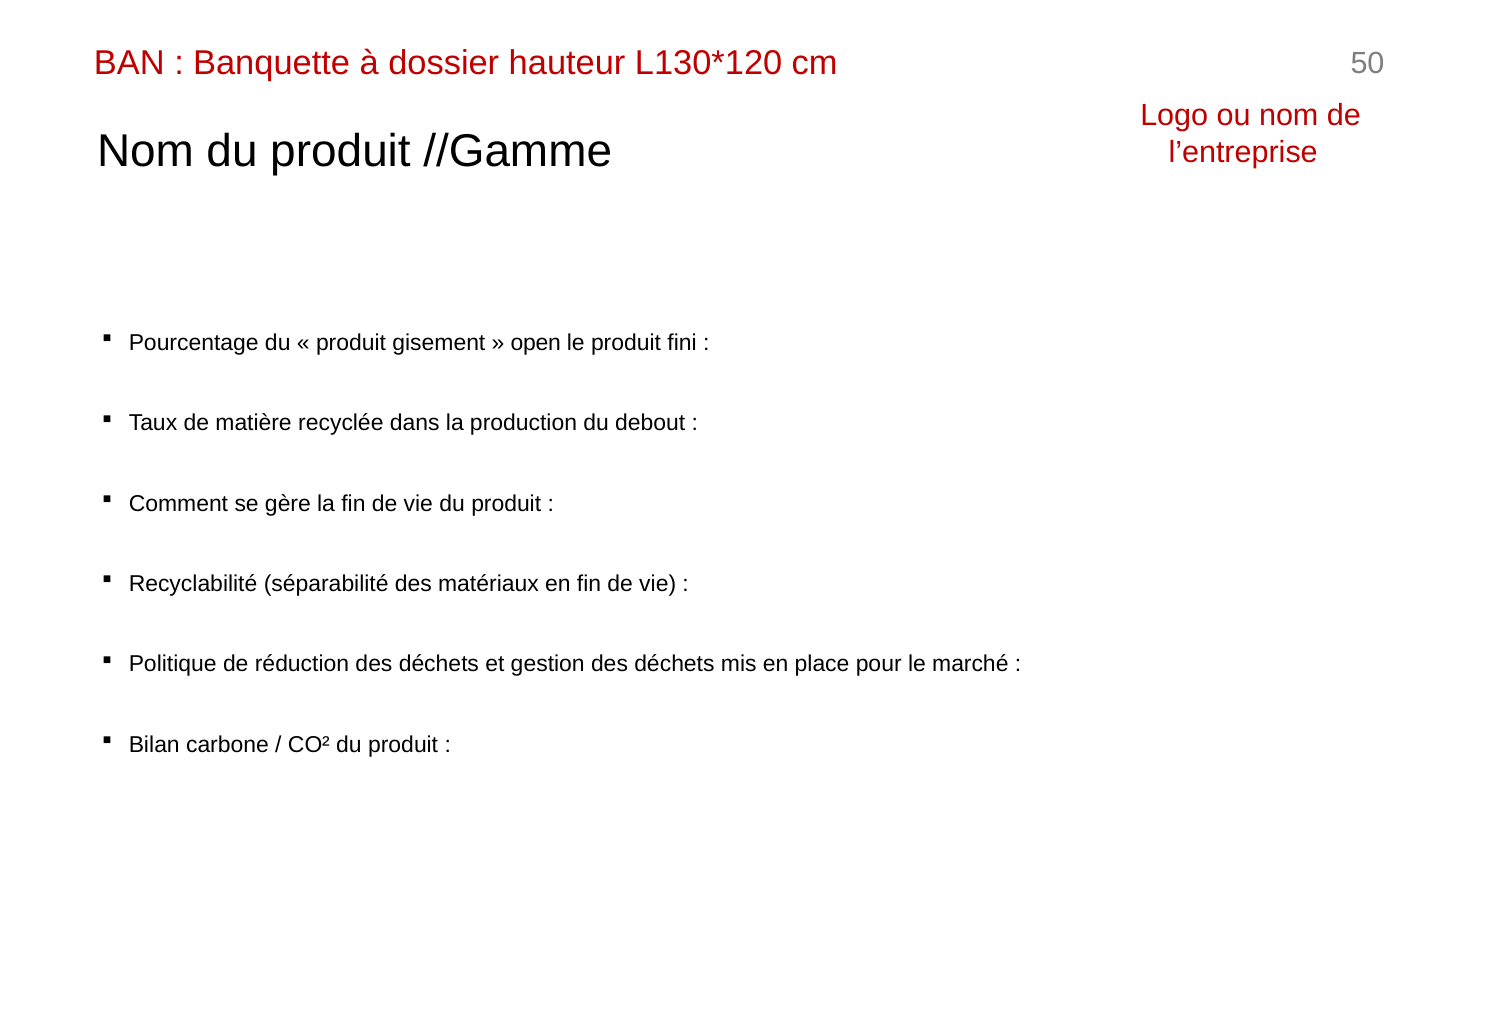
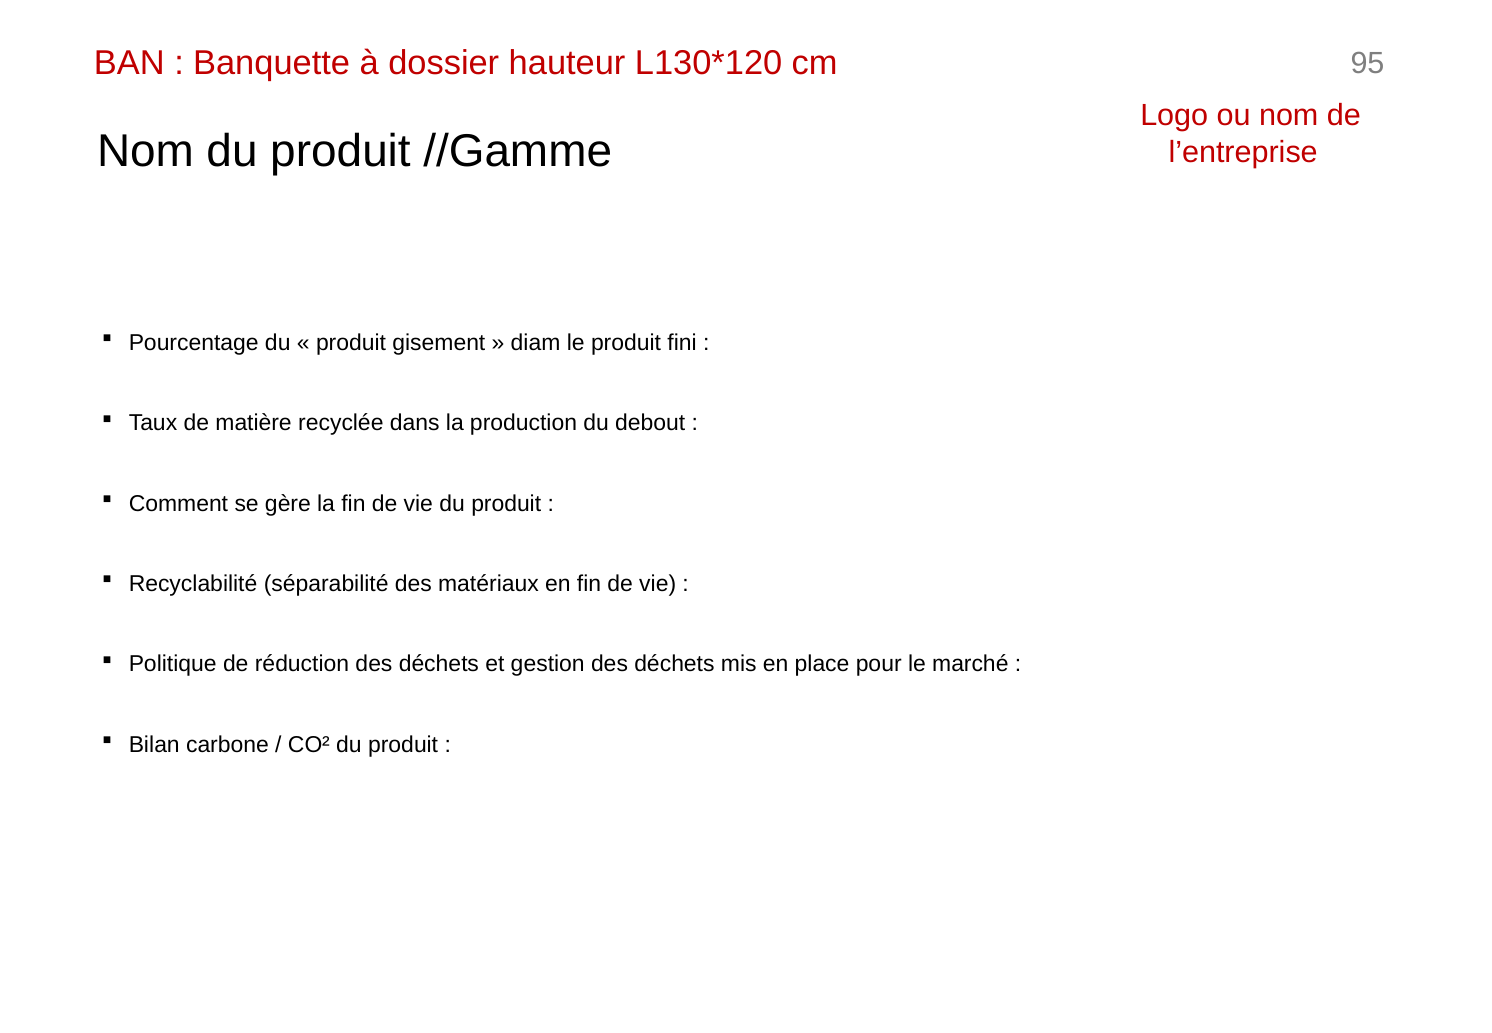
50: 50 -> 95 (1367, 63)
open: open -> diam (536, 343)
